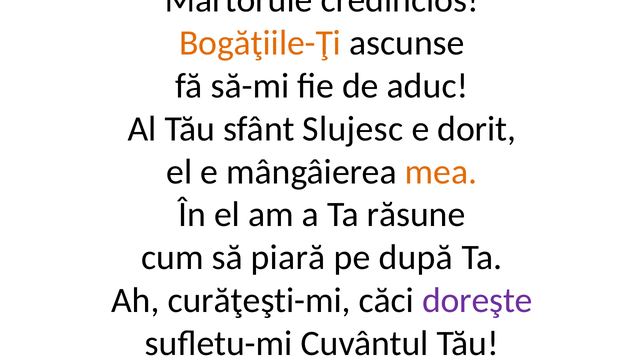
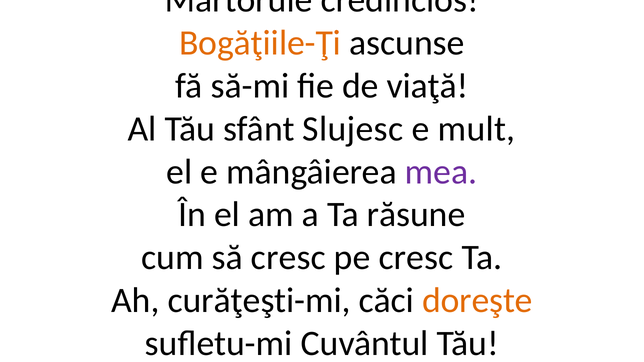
aduc: aduc -> viaţă (428, 86)
dorit: dorit -> mult (477, 129)
mea colour: orange -> purple (441, 172)
să piară: piară -> cresc (288, 258)
pe după: după -> cresc (416, 258)
doreşte colour: purple -> orange (477, 301)
